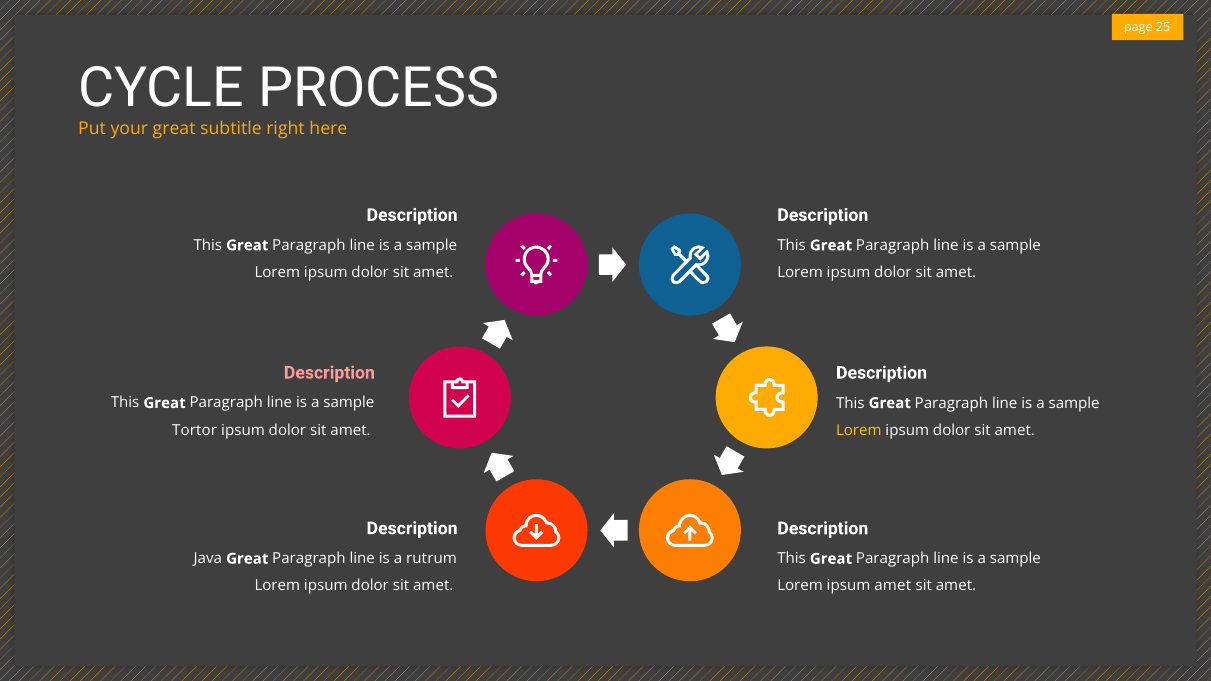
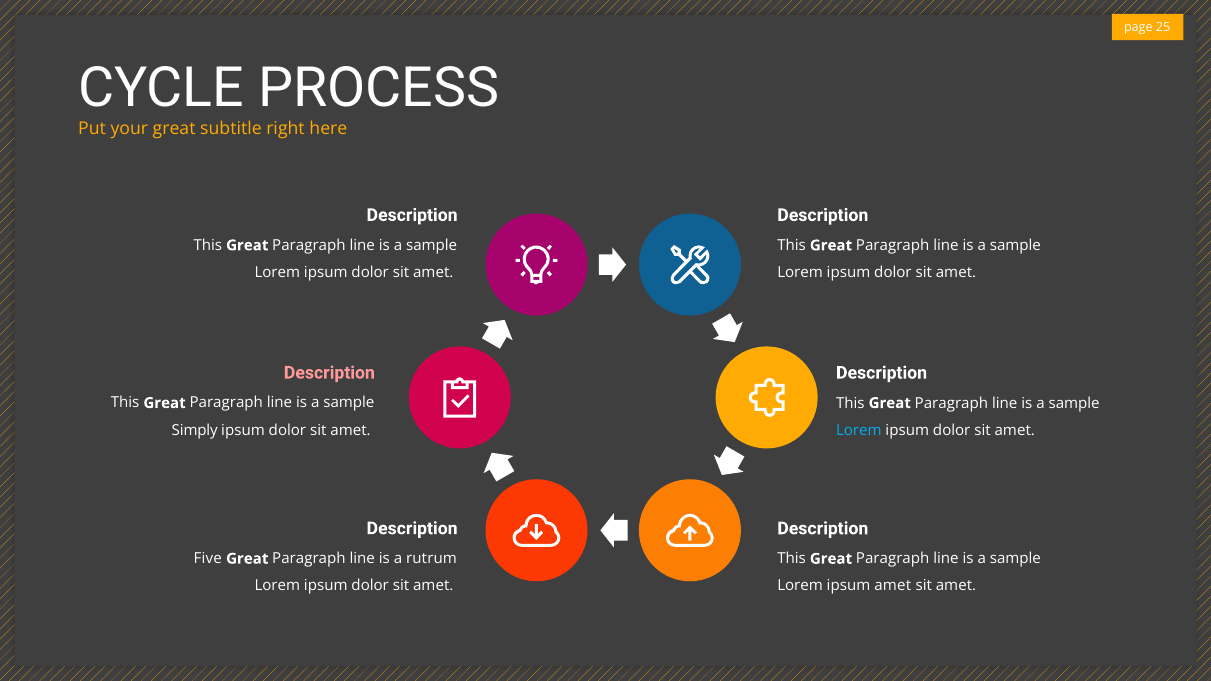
Tortor: Tortor -> Simply (195, 430)
Lorem colour: yellow -> light blue (859, 430)
Java: Java -> Five (208, 559)
